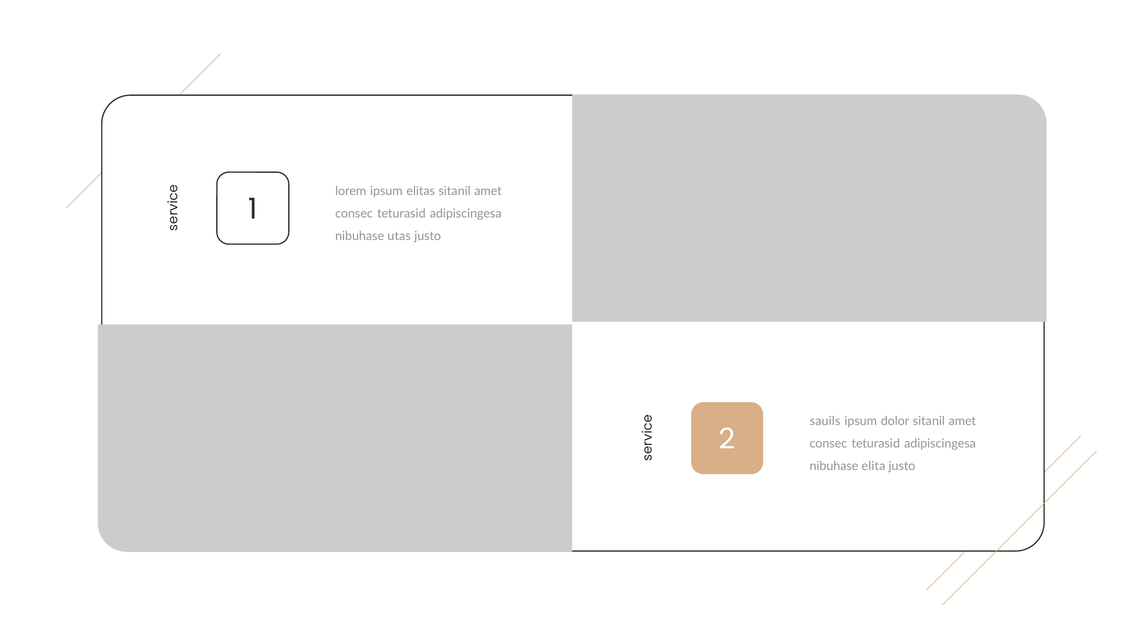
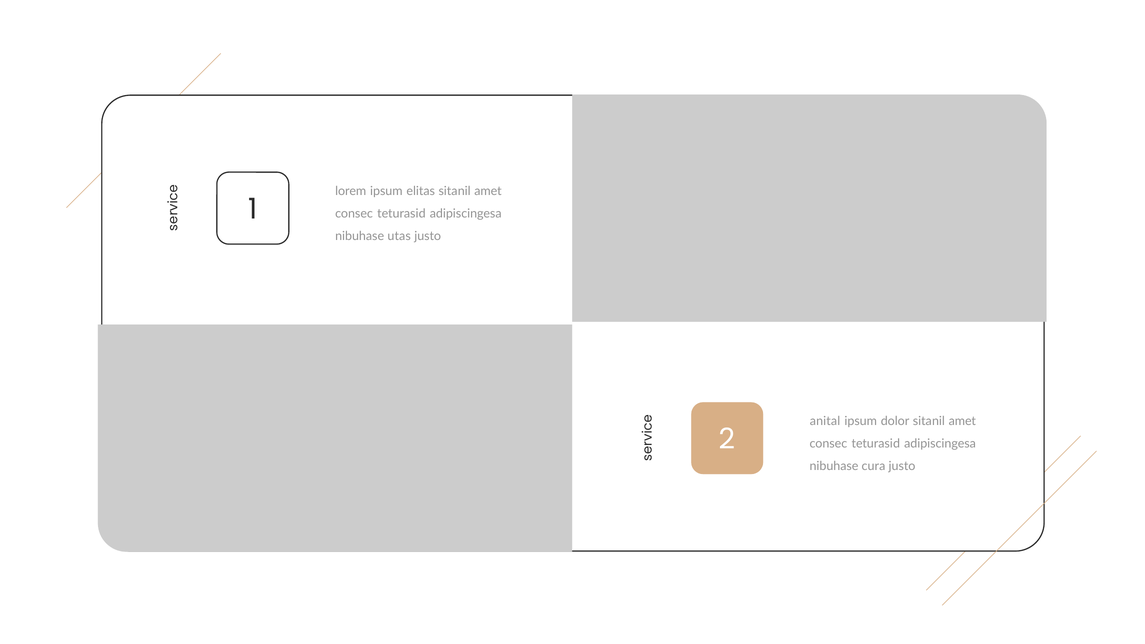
sauils: sauils -> anital (825, 421)
elita: elita -> cura (874, 466)
